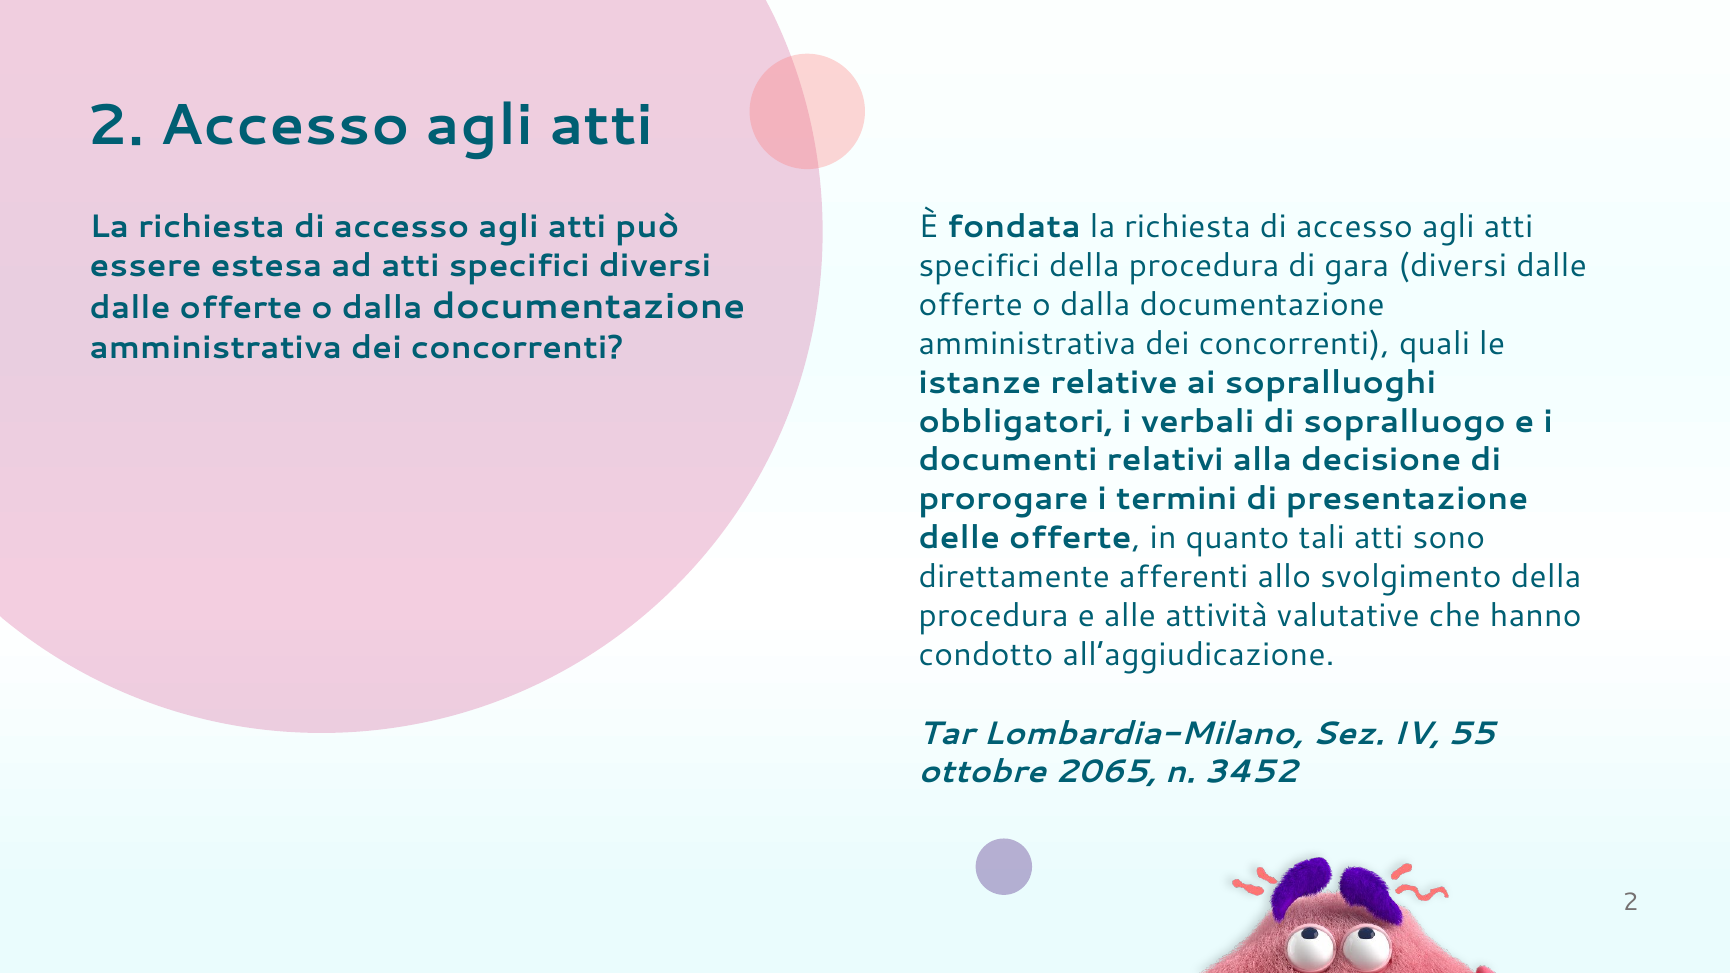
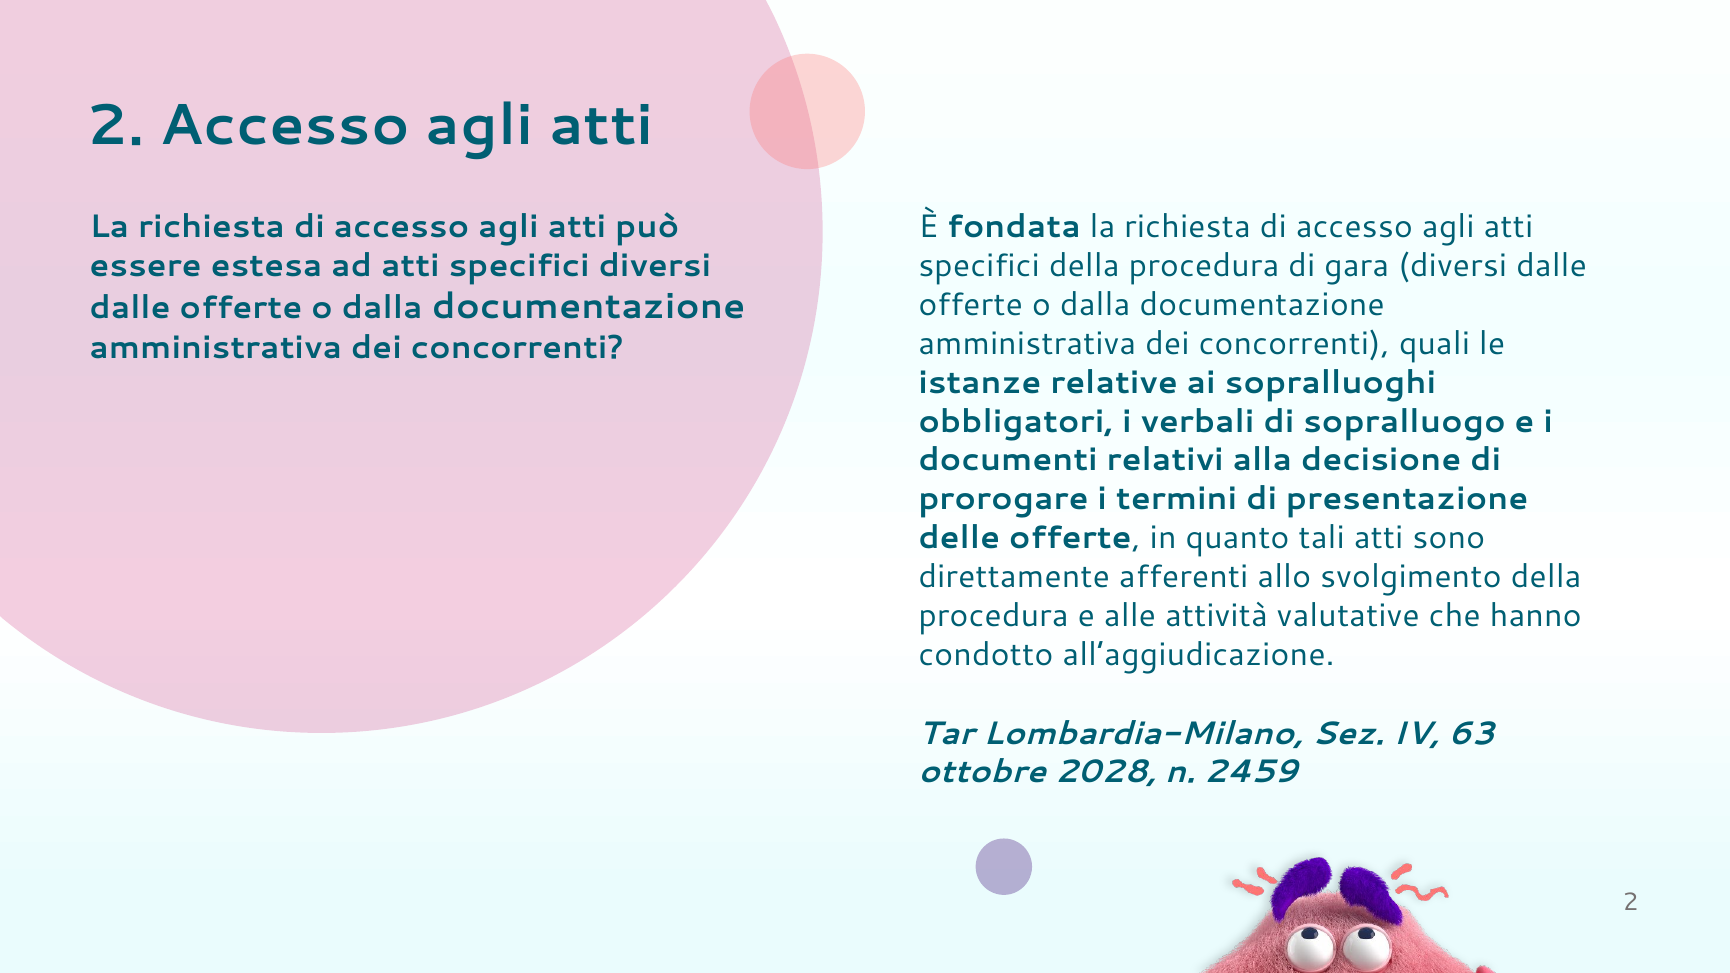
55: 55 -> 63 (1472, 733)
2065: 2065 -> 2028 (1106, 772)
3452: 3452 -> 2459 (1251, 772)
